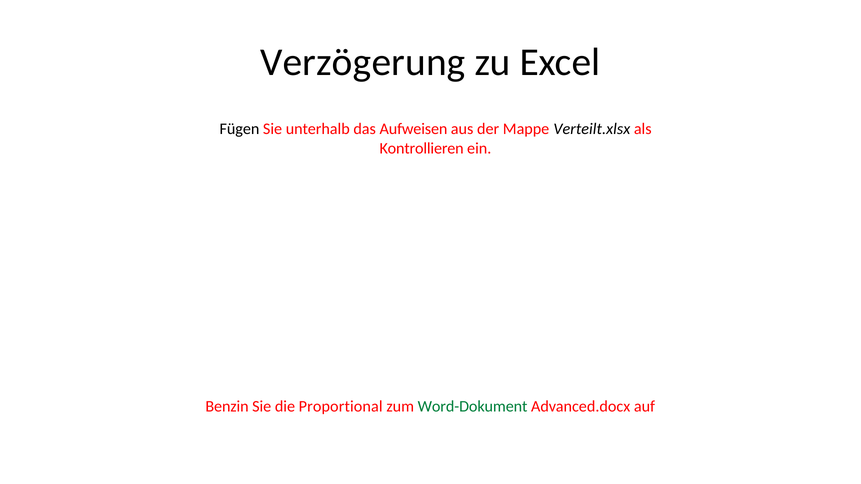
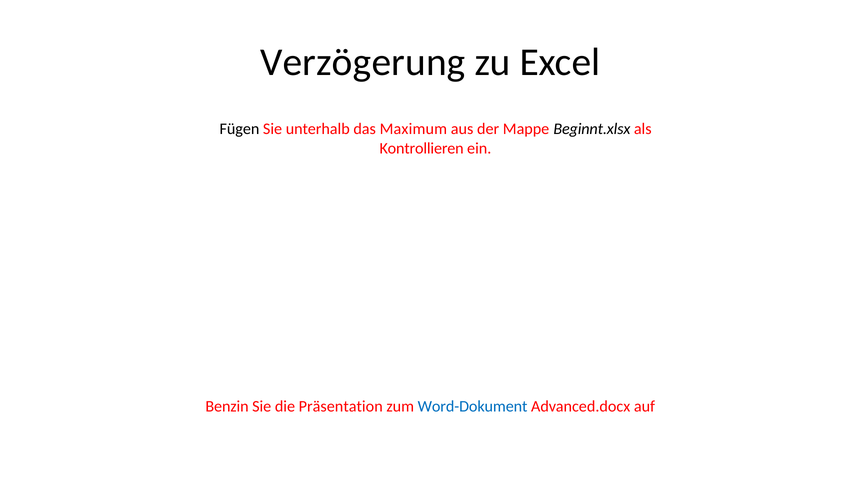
Aufweisen: Aufweisen -> Maximum (413, 129)
Verteilt.xlsx: Verteilt.xlsx -> Beginnt.xlsx (592, 129)
Proportional: Proportional -> Präsentation (341, 407)
Word-Dokument colour: green -> blue (473, 407)
